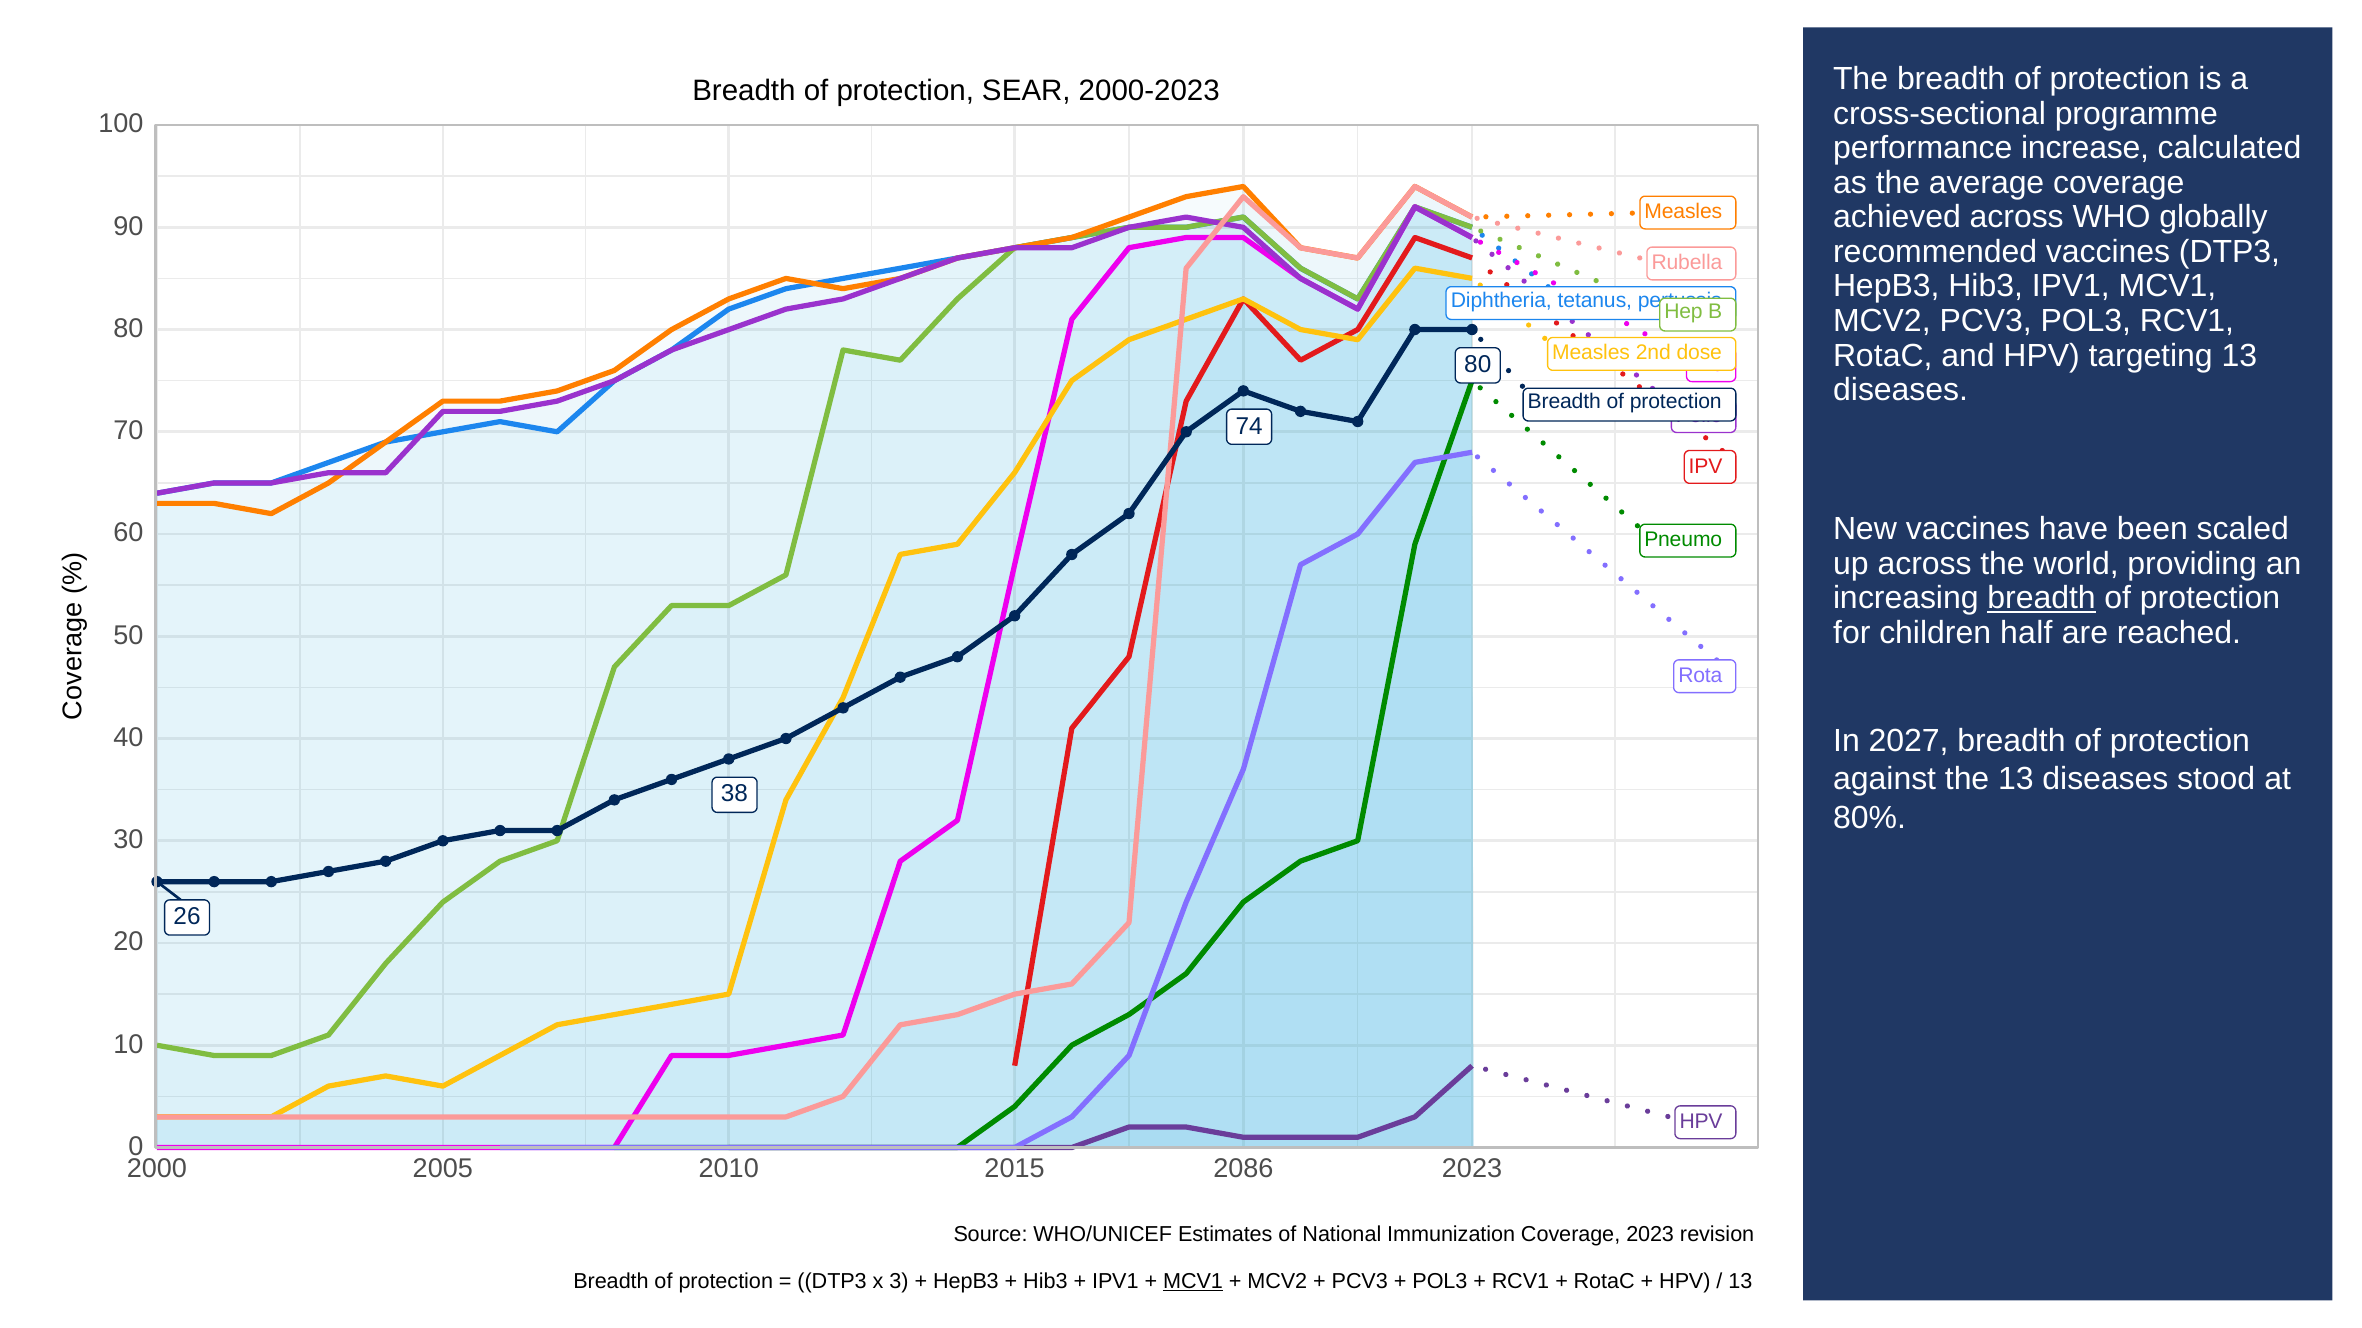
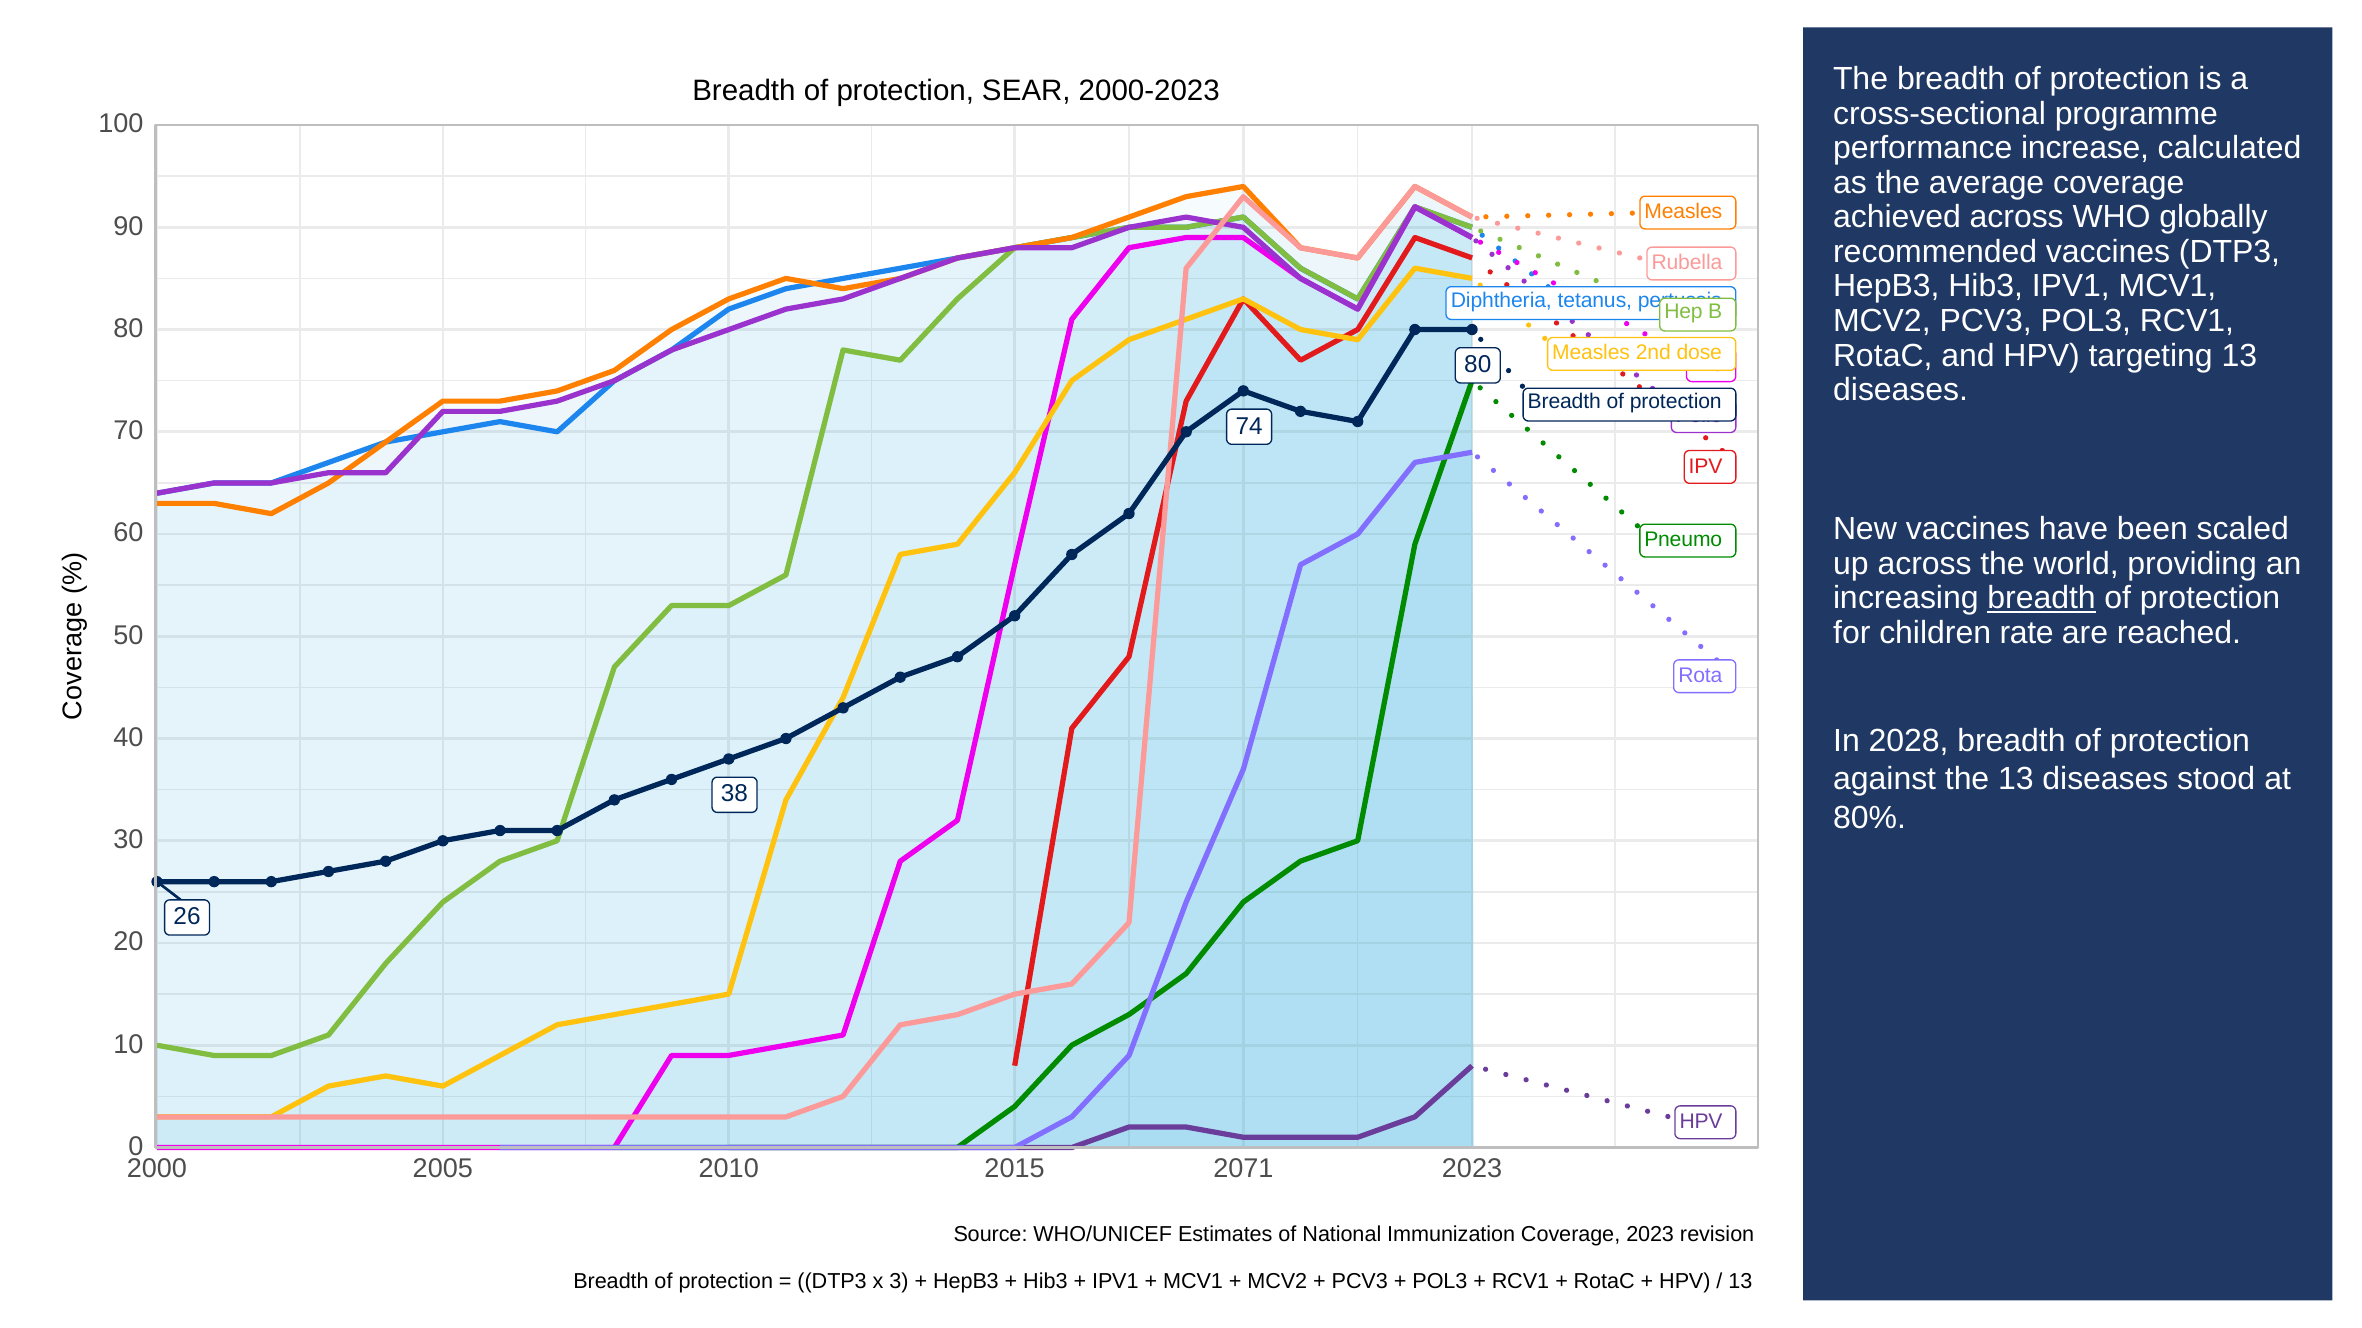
half: half -> rate (2027, 633)
2027: 2027 -> 2028 (1909, 741)
2086: 2086 -> 2071 (1243, 1169)
MCV1 underline: present -> none (1193, 1282)
